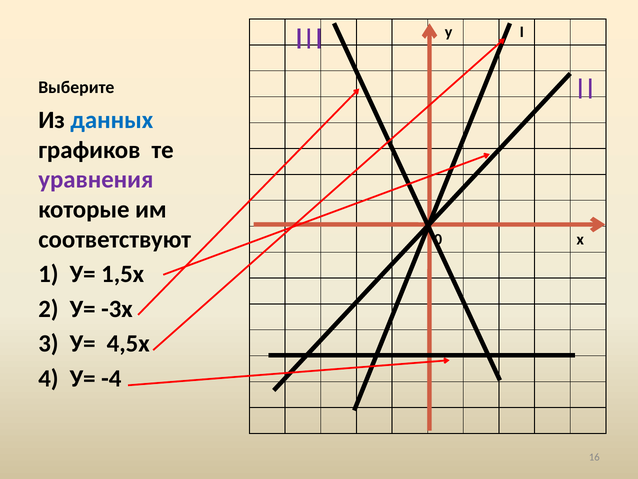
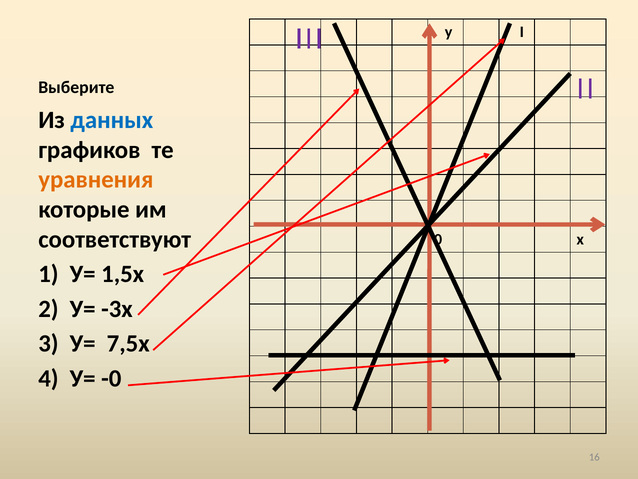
уравнения colour: purple -> orange (96, 180)
4,5х: 4,5х -> 7,5х (128, 343)
-4: -4 -> -0 (111, 378)
